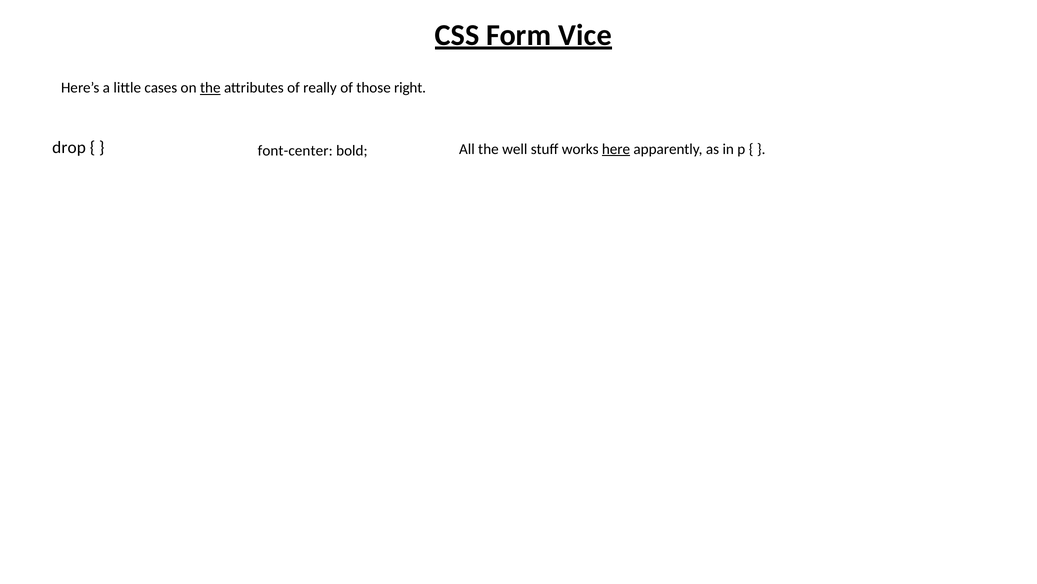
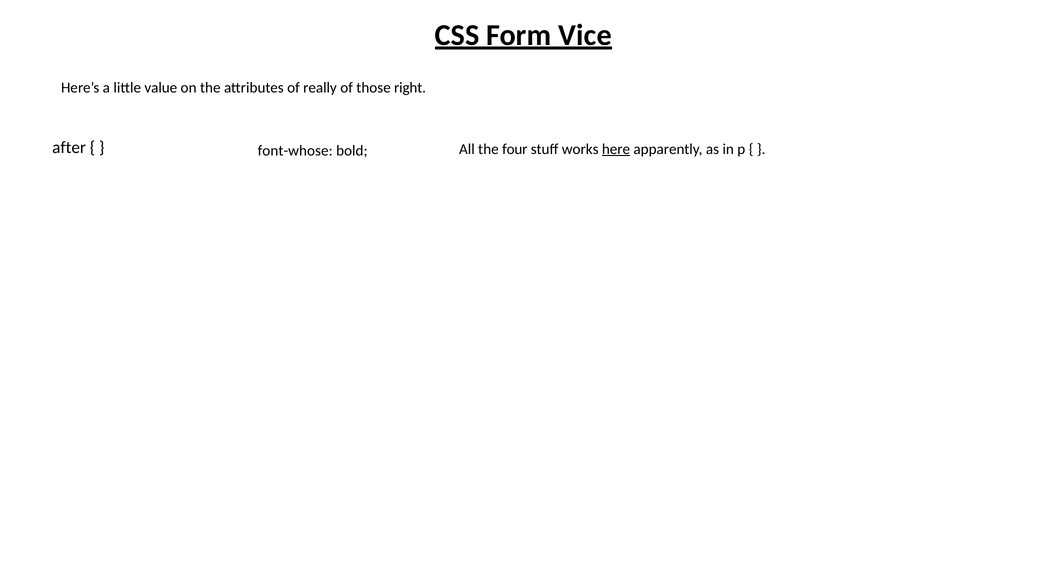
cases: cases -> value (161, 88)
the underline: present -> none (210, 88)
drop: drop -> after (69, 147)
well: well -> four (515, 149)
font-center: font-center -> font-whose (295, 150)
